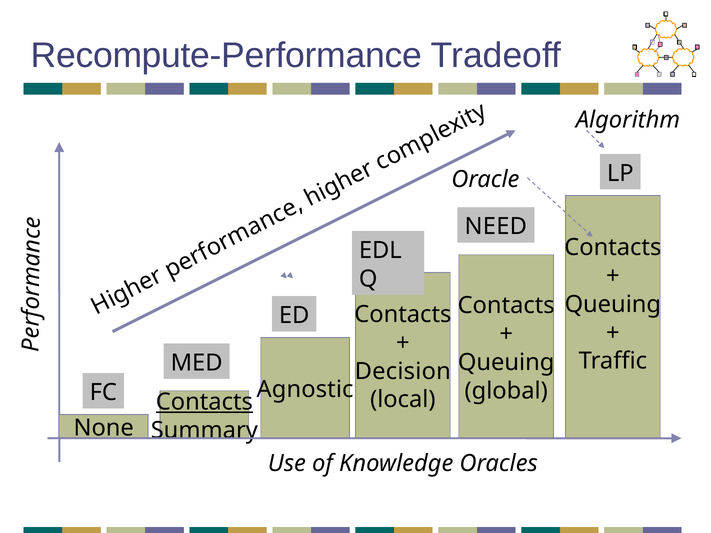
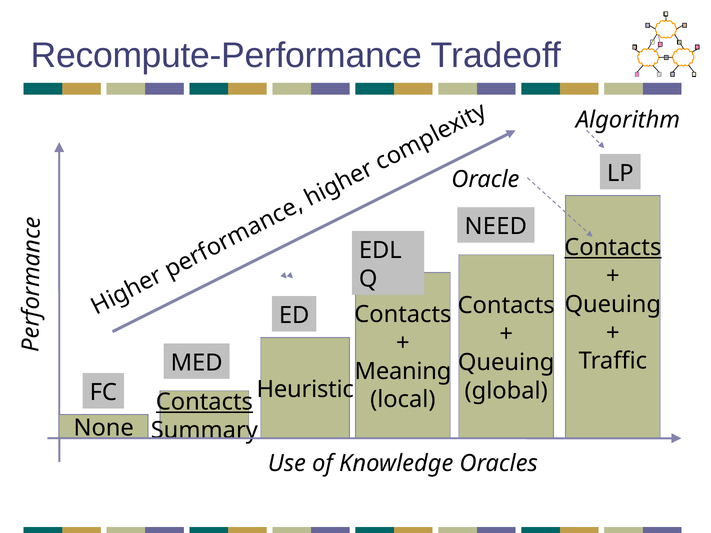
Contacts underline: none -> present (613, 248)
Decision: Decision -> Meaning (403, 371)
Agnostic: Agnostic -> Heuristic (305, 390)
